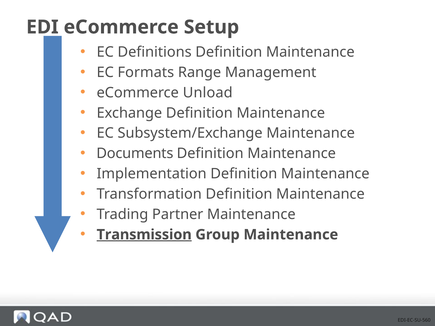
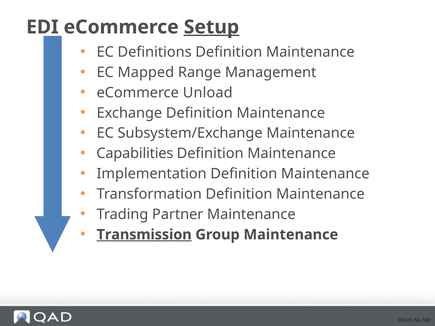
Setup underline: none -> present (211, 27)
Formats: Formats -> Mapped (146, 72)
Documents: Documents -> Capabilities (135, 154)
